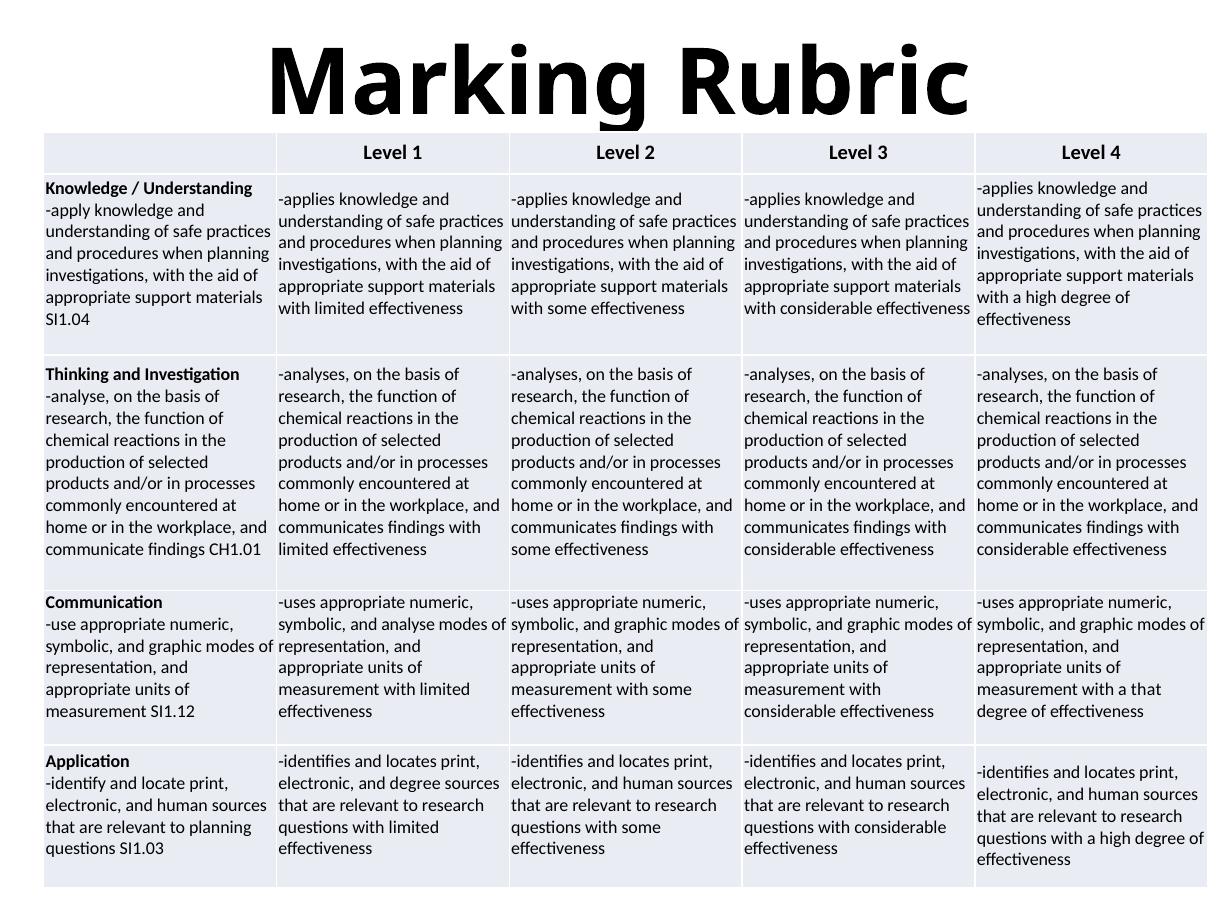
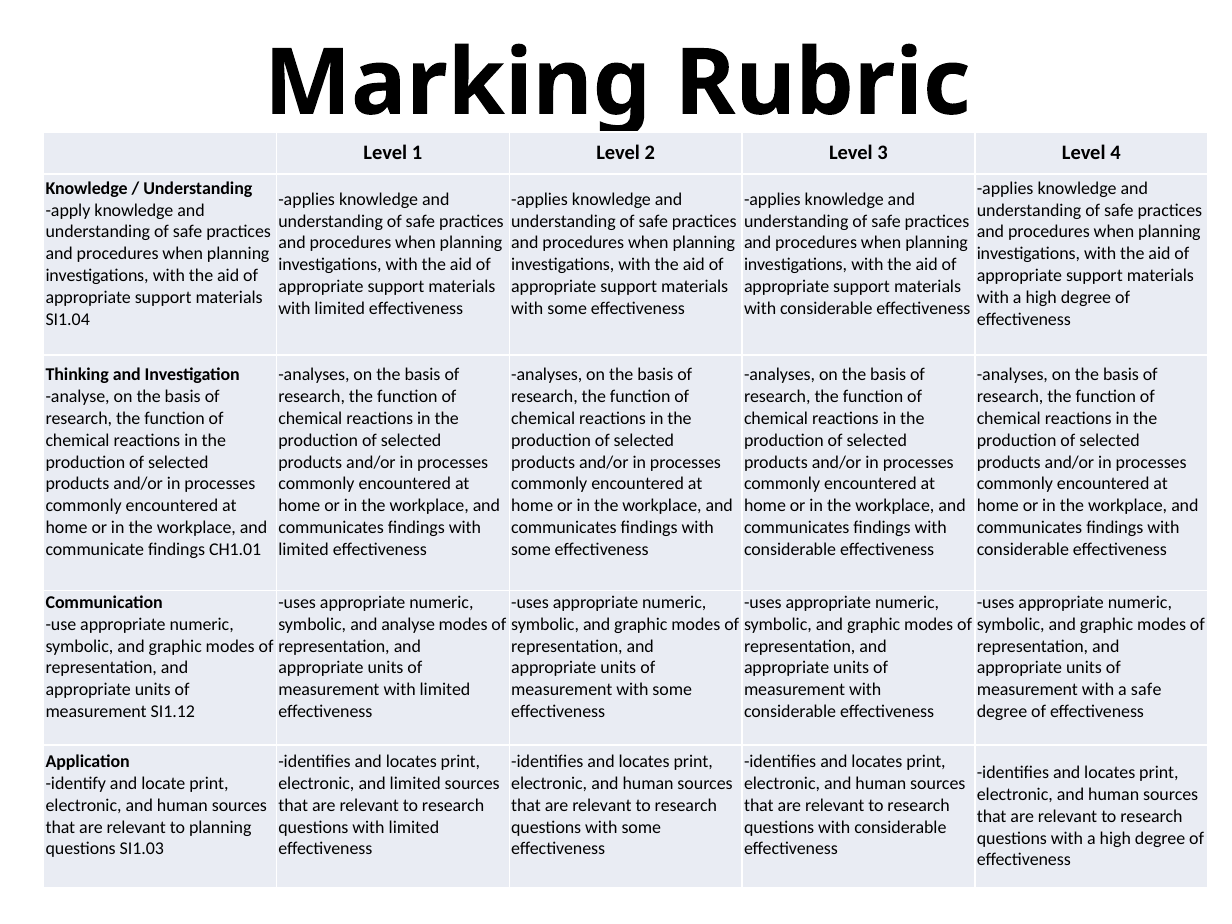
a that: that -> safe (1146, 690)
and degree: degree -> limited (415, 784)
